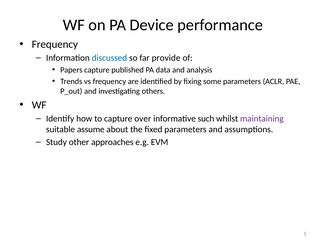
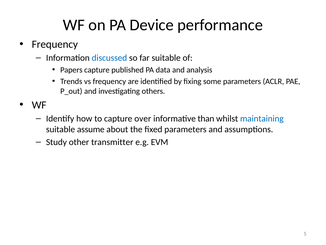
far provide: provide -> suitable (166, 58)
such: such -> than (206, 118)
maintaining colour: purple -> blue (262, 118)
approaches: approaches -> transmitter (112, 142)
